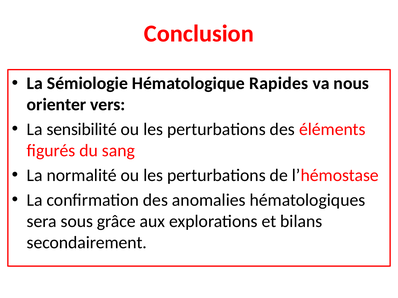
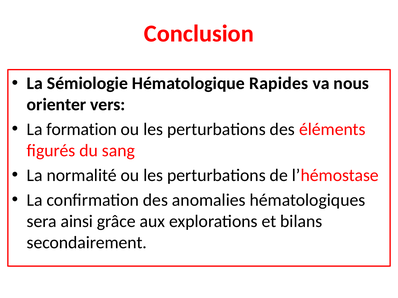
sensibilité: sensibilité -> formation (82, 130)
sous: sous -> ainsi (77, 222)
